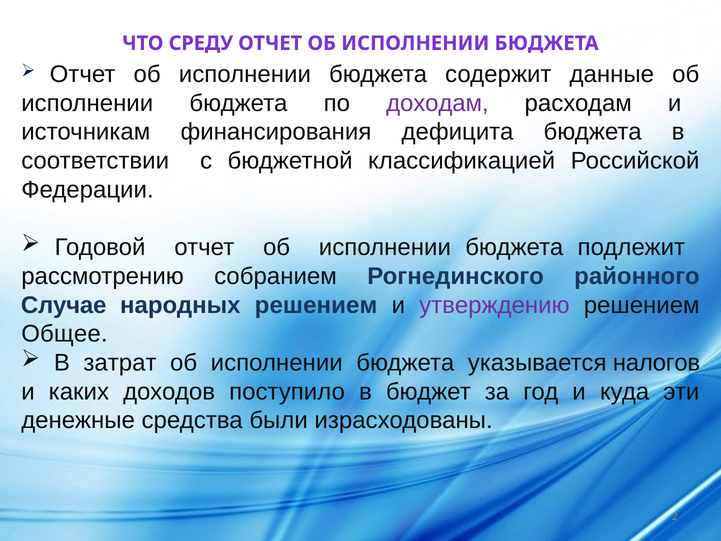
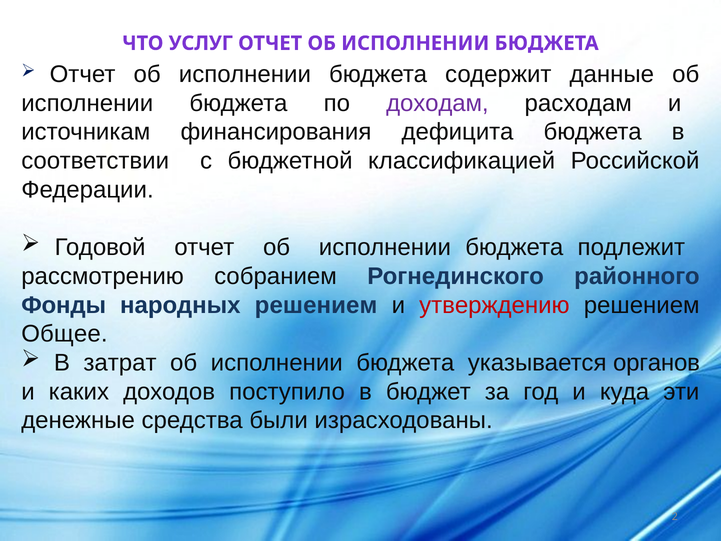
СРЕДУ: СРЕДУ -> УСЛУГ (201, 43)
Случае: Случае -> Фонды (64, 305)
утверждению colour: purple -> red (494, 305)
налогов: налогов -> органов (657, 363)
